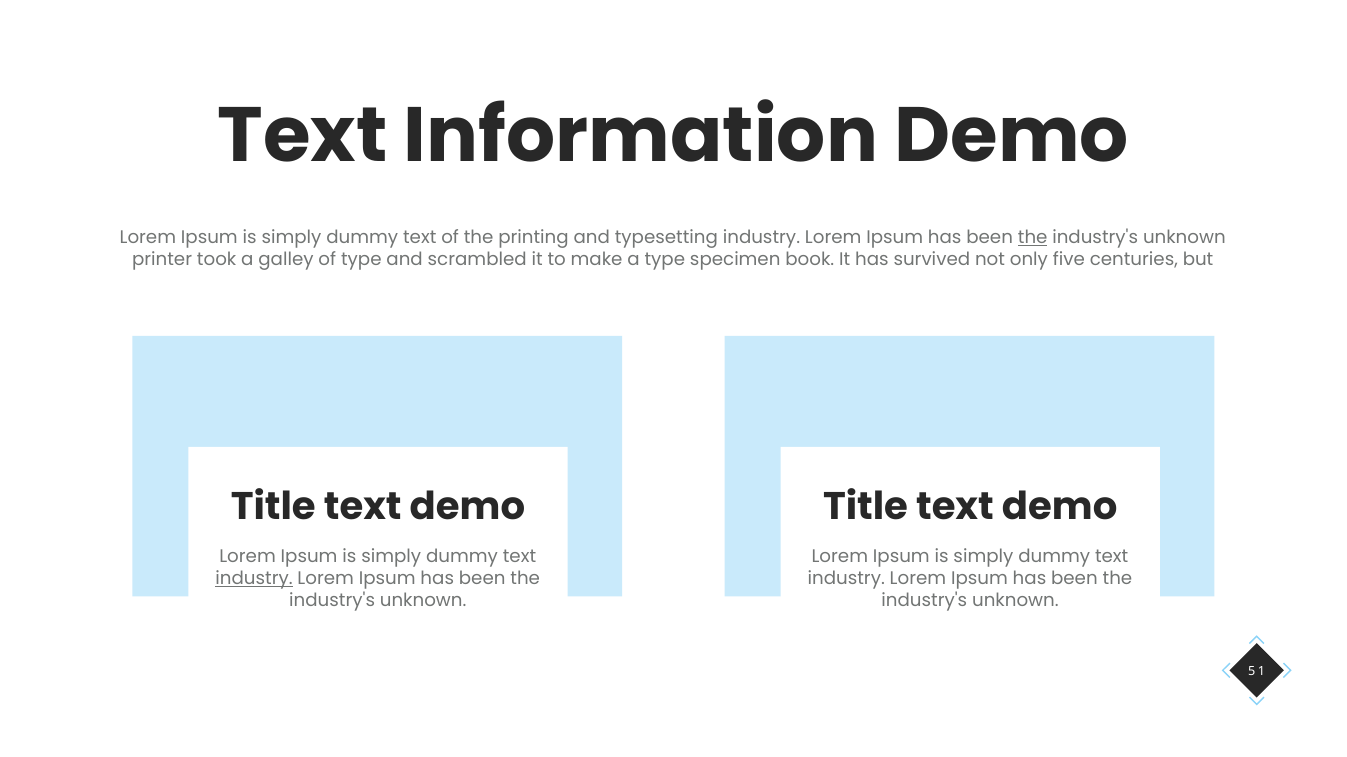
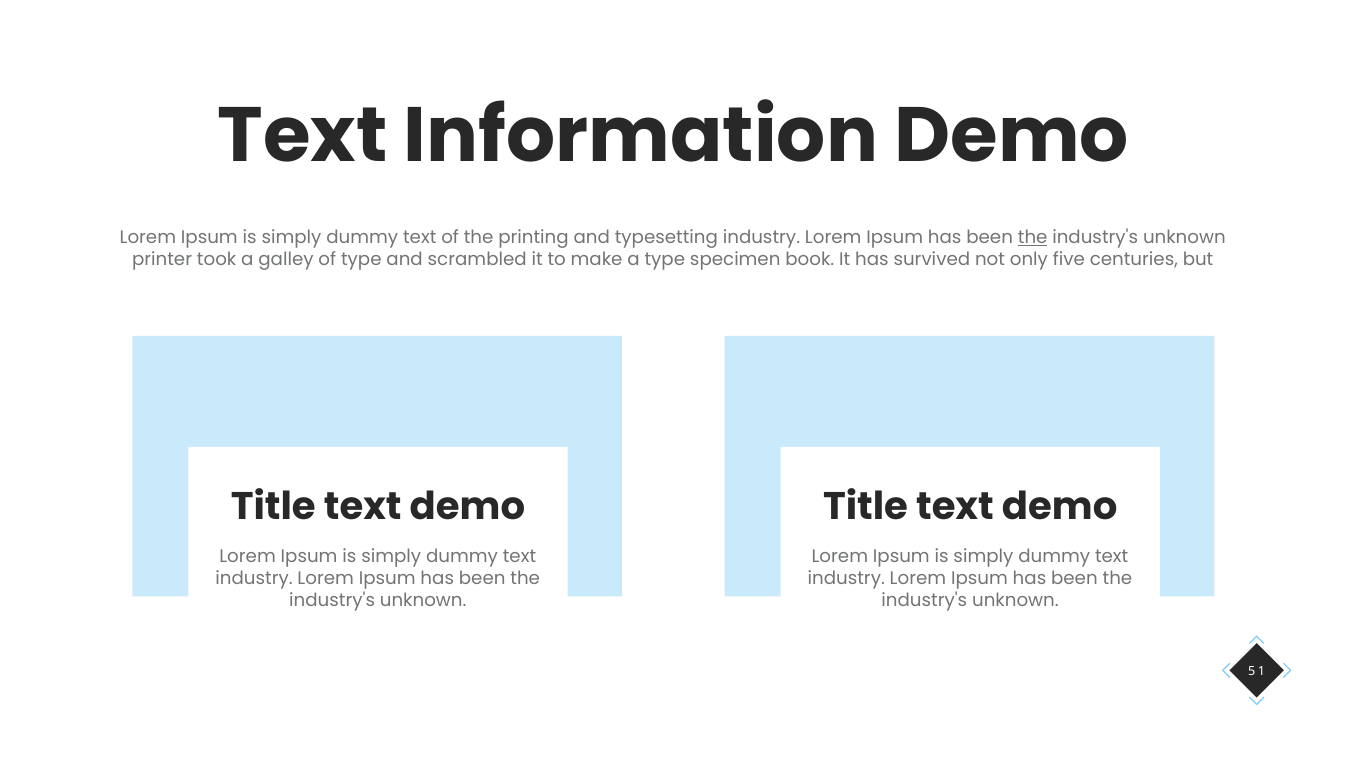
industry underline: present -> none (254, 579)
